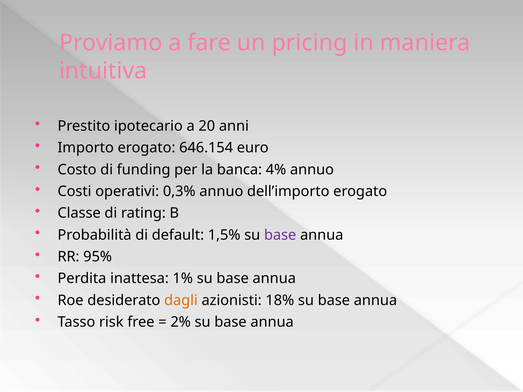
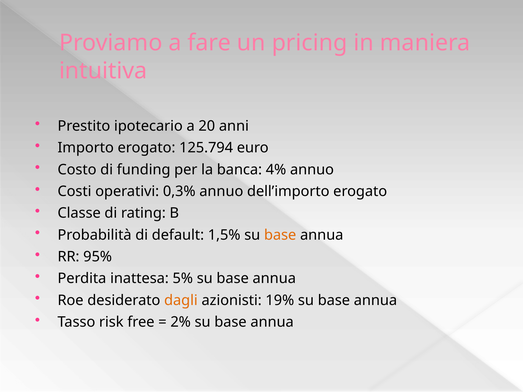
646.154: 646.154 -> 125.794 (206, 148)
base colour: purple -> orange (280, 235)
1%: 1% -> 5% (183, 279)
18%: 18% -> 19% (280, 301)
